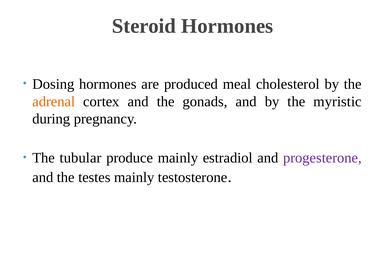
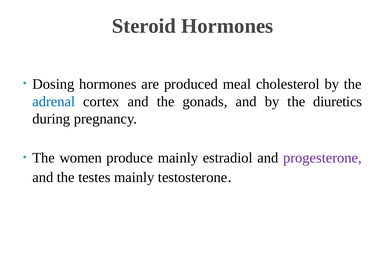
adrenal colour: orange -> blue (54, 102)
myristic: myristic -> diuretics (338, 102)
tubular: tubular -> women (81, 158)
